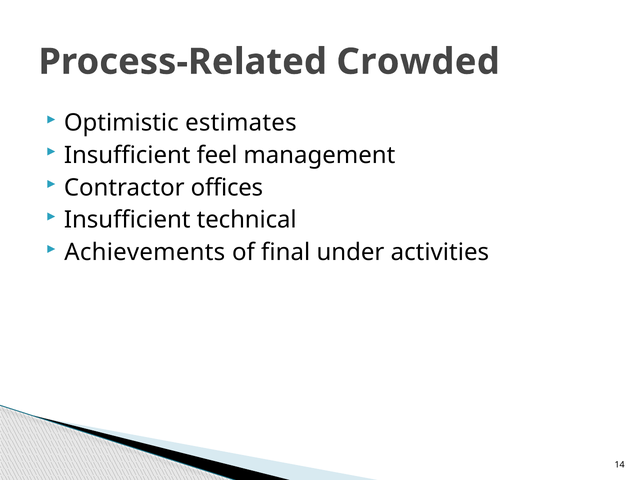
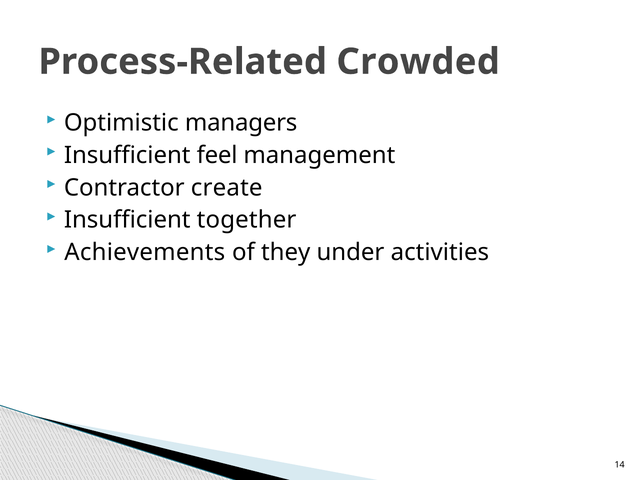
estimates: estimates -> managers (241, 123)
offices: offices -> create (227, 188)
technical: technical -> together (247, 220)
final: final -> they (286, 252)
